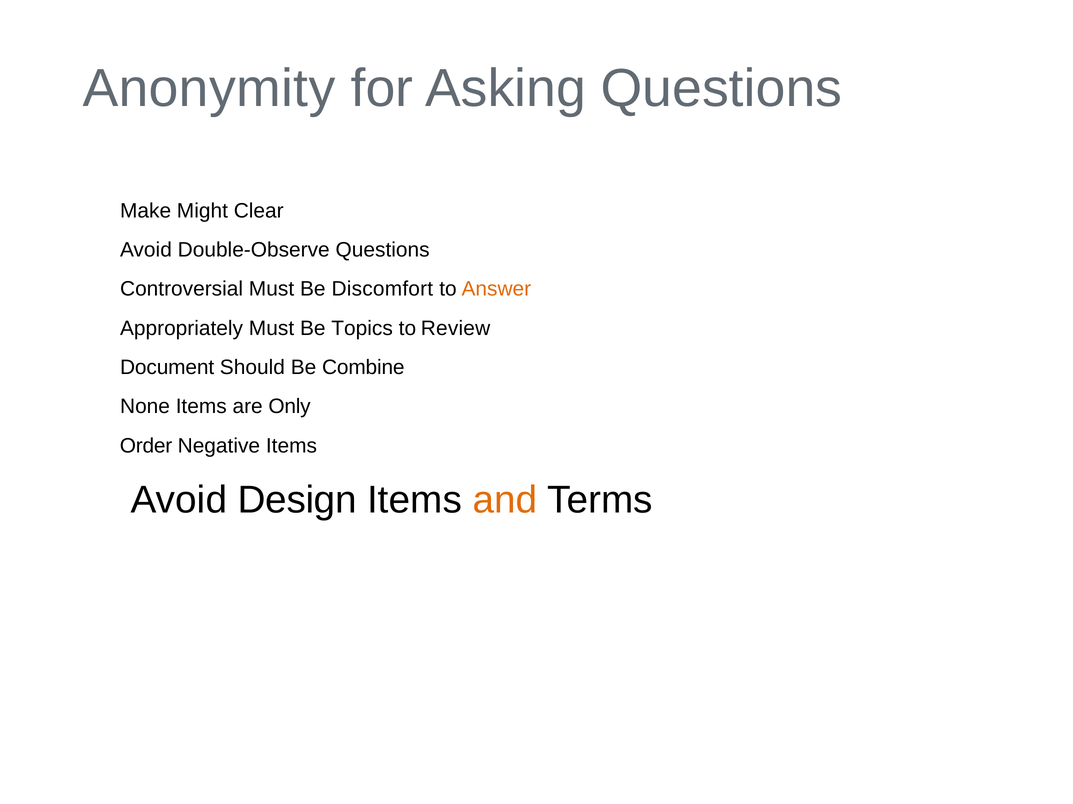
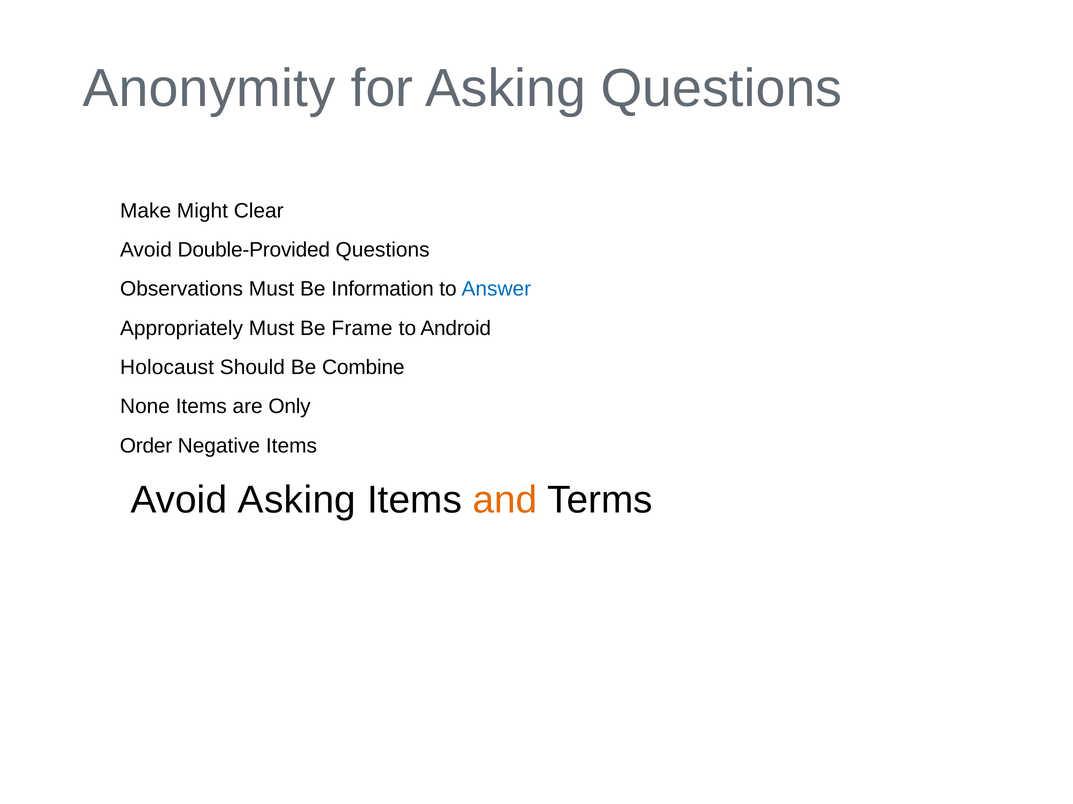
Double-Observe: Double-Observe -> Double-Provided (254, 250)
Controversial: Controversial -> Observations (182, 289)
Discomfort: Discomfort -> Information (383, 289)
Answer colour: orange -> blue (496, 289)
Topics: Topics -> Frame (362, 328)
Review: Review -> Android (456, 328)
Document: Document -> Holocaust (167, 368)
Avoid Design: Design -> Asking (297, 500)
